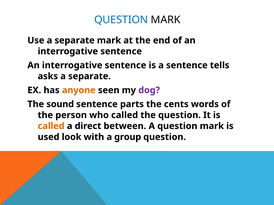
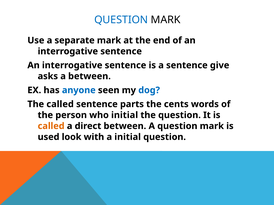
tells: tells -> give (220, 65)
asks a separate: separate -> between (89, 76)
anyone colour: orange -> blue (79, 90)
dog colour: purple -> blue (149, 90)
The sound: sound -> called (60, 104)
who called: called -> initial (125, 115)
a group: group -> initial (128, 137)
